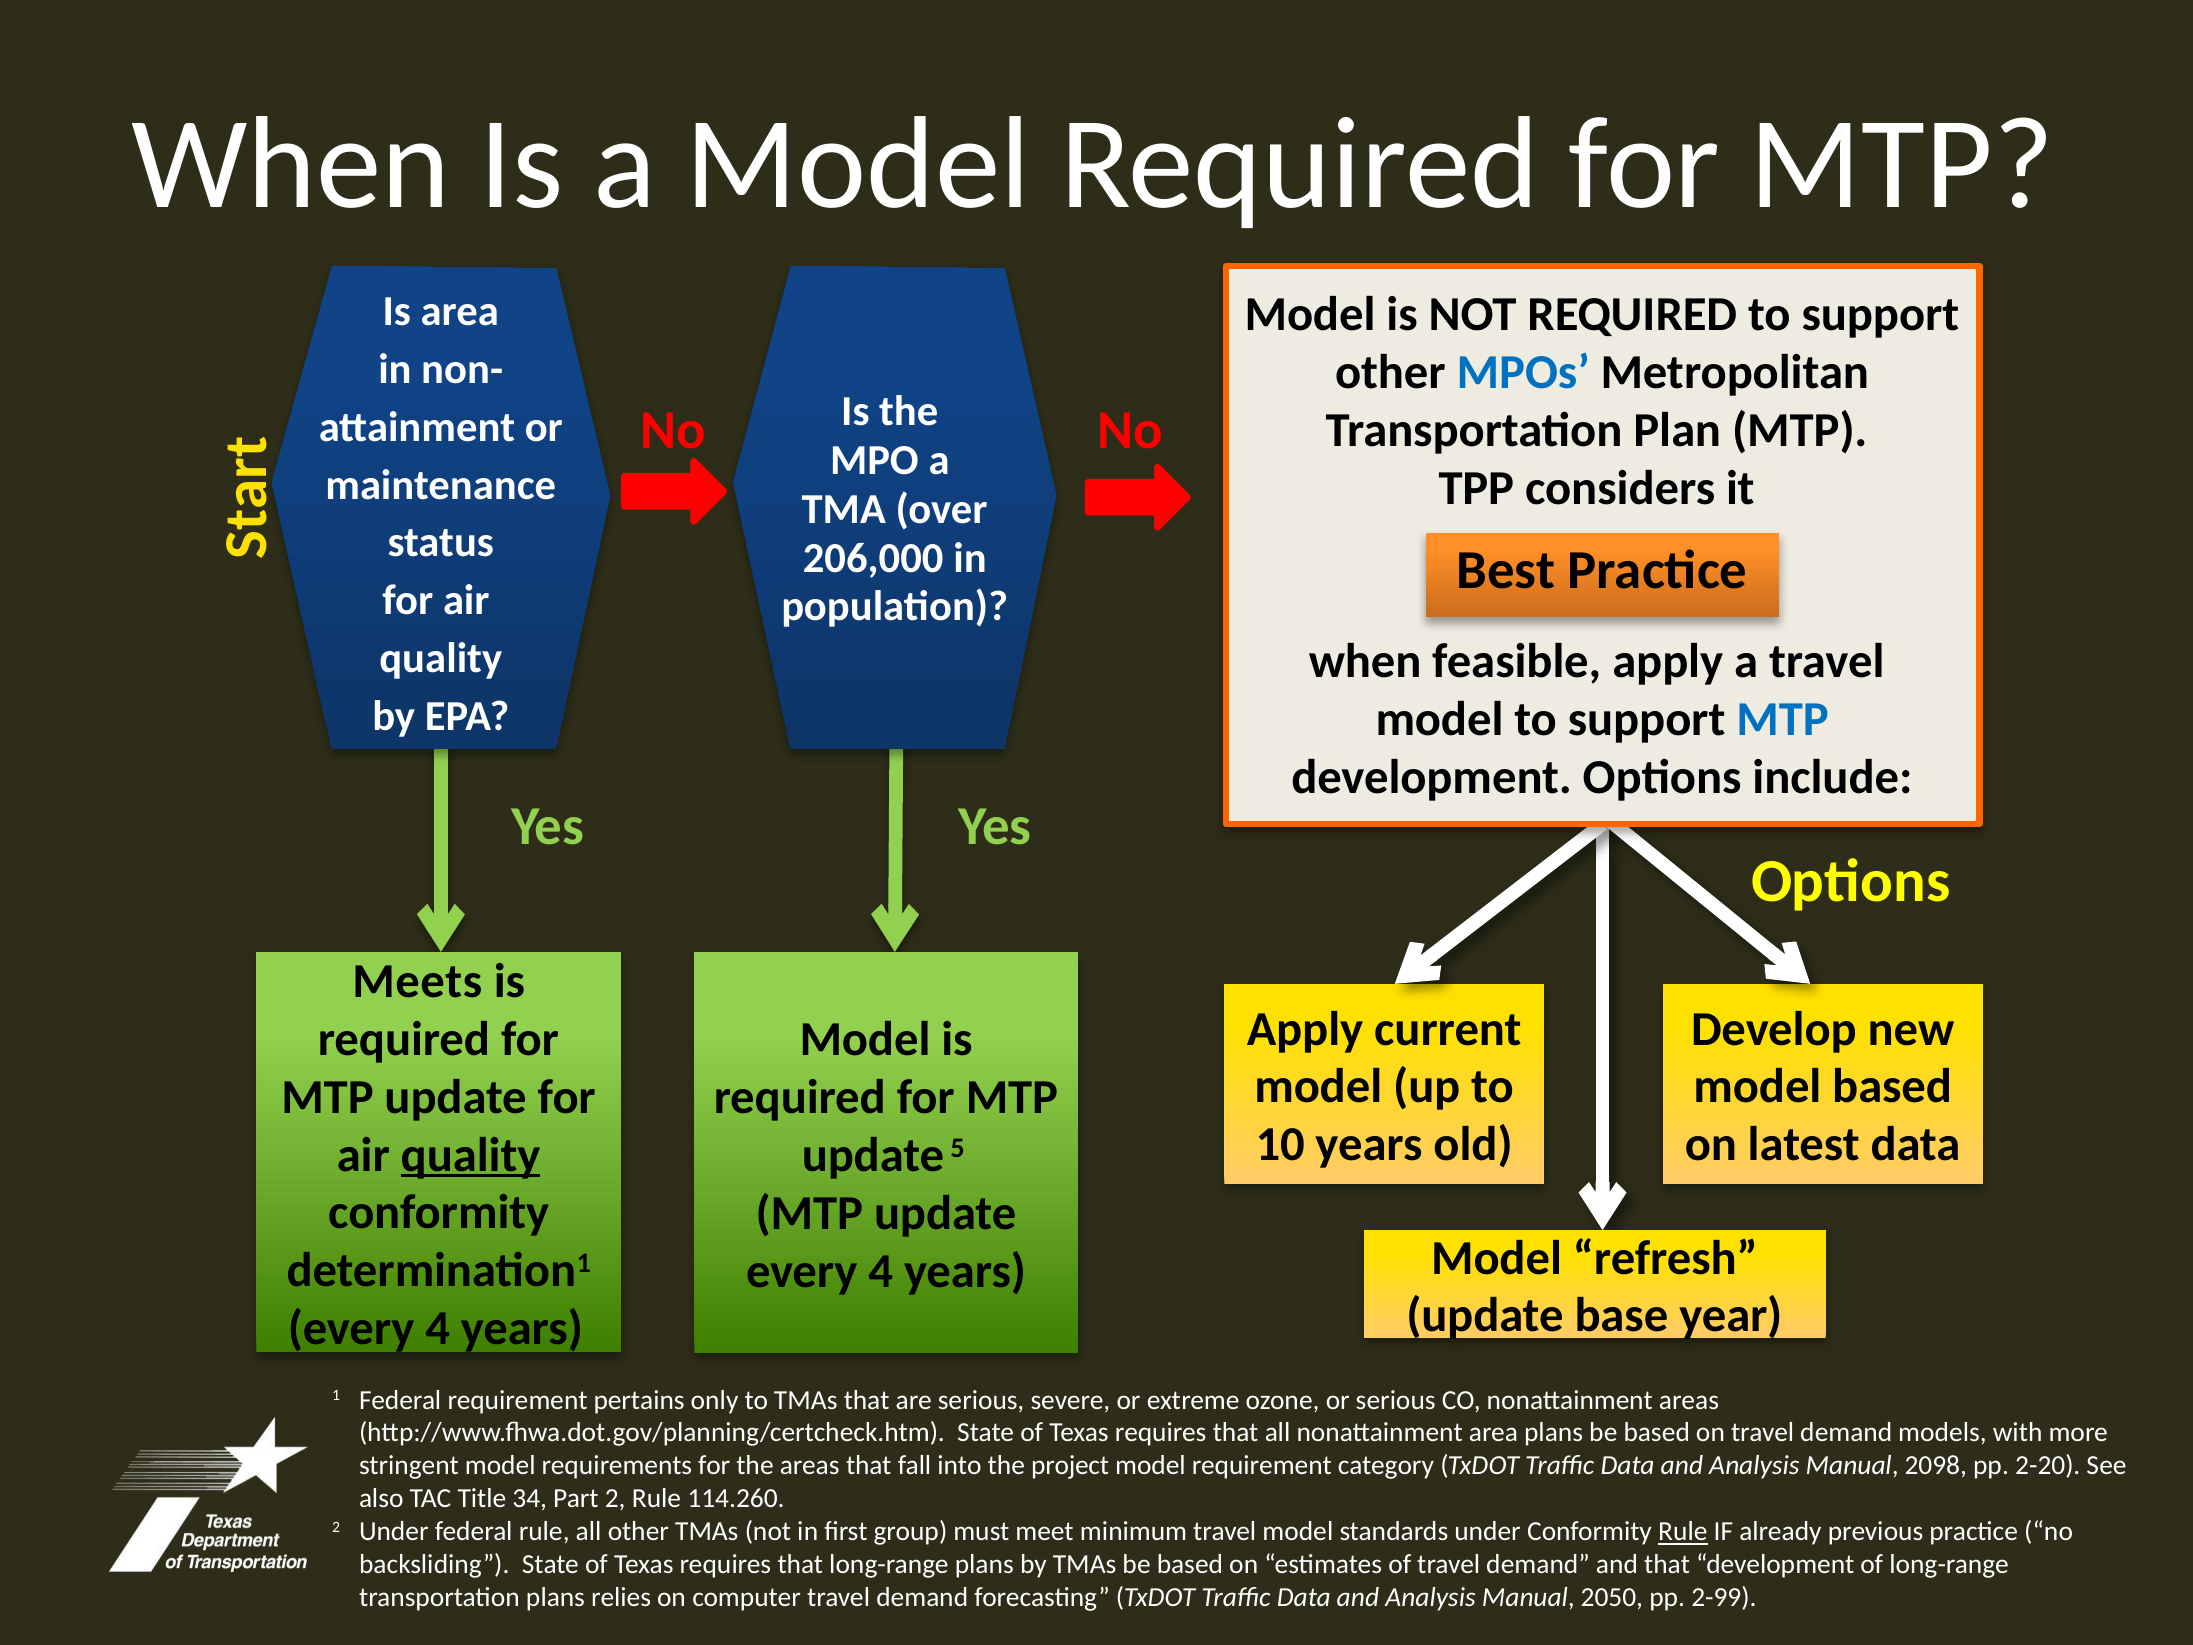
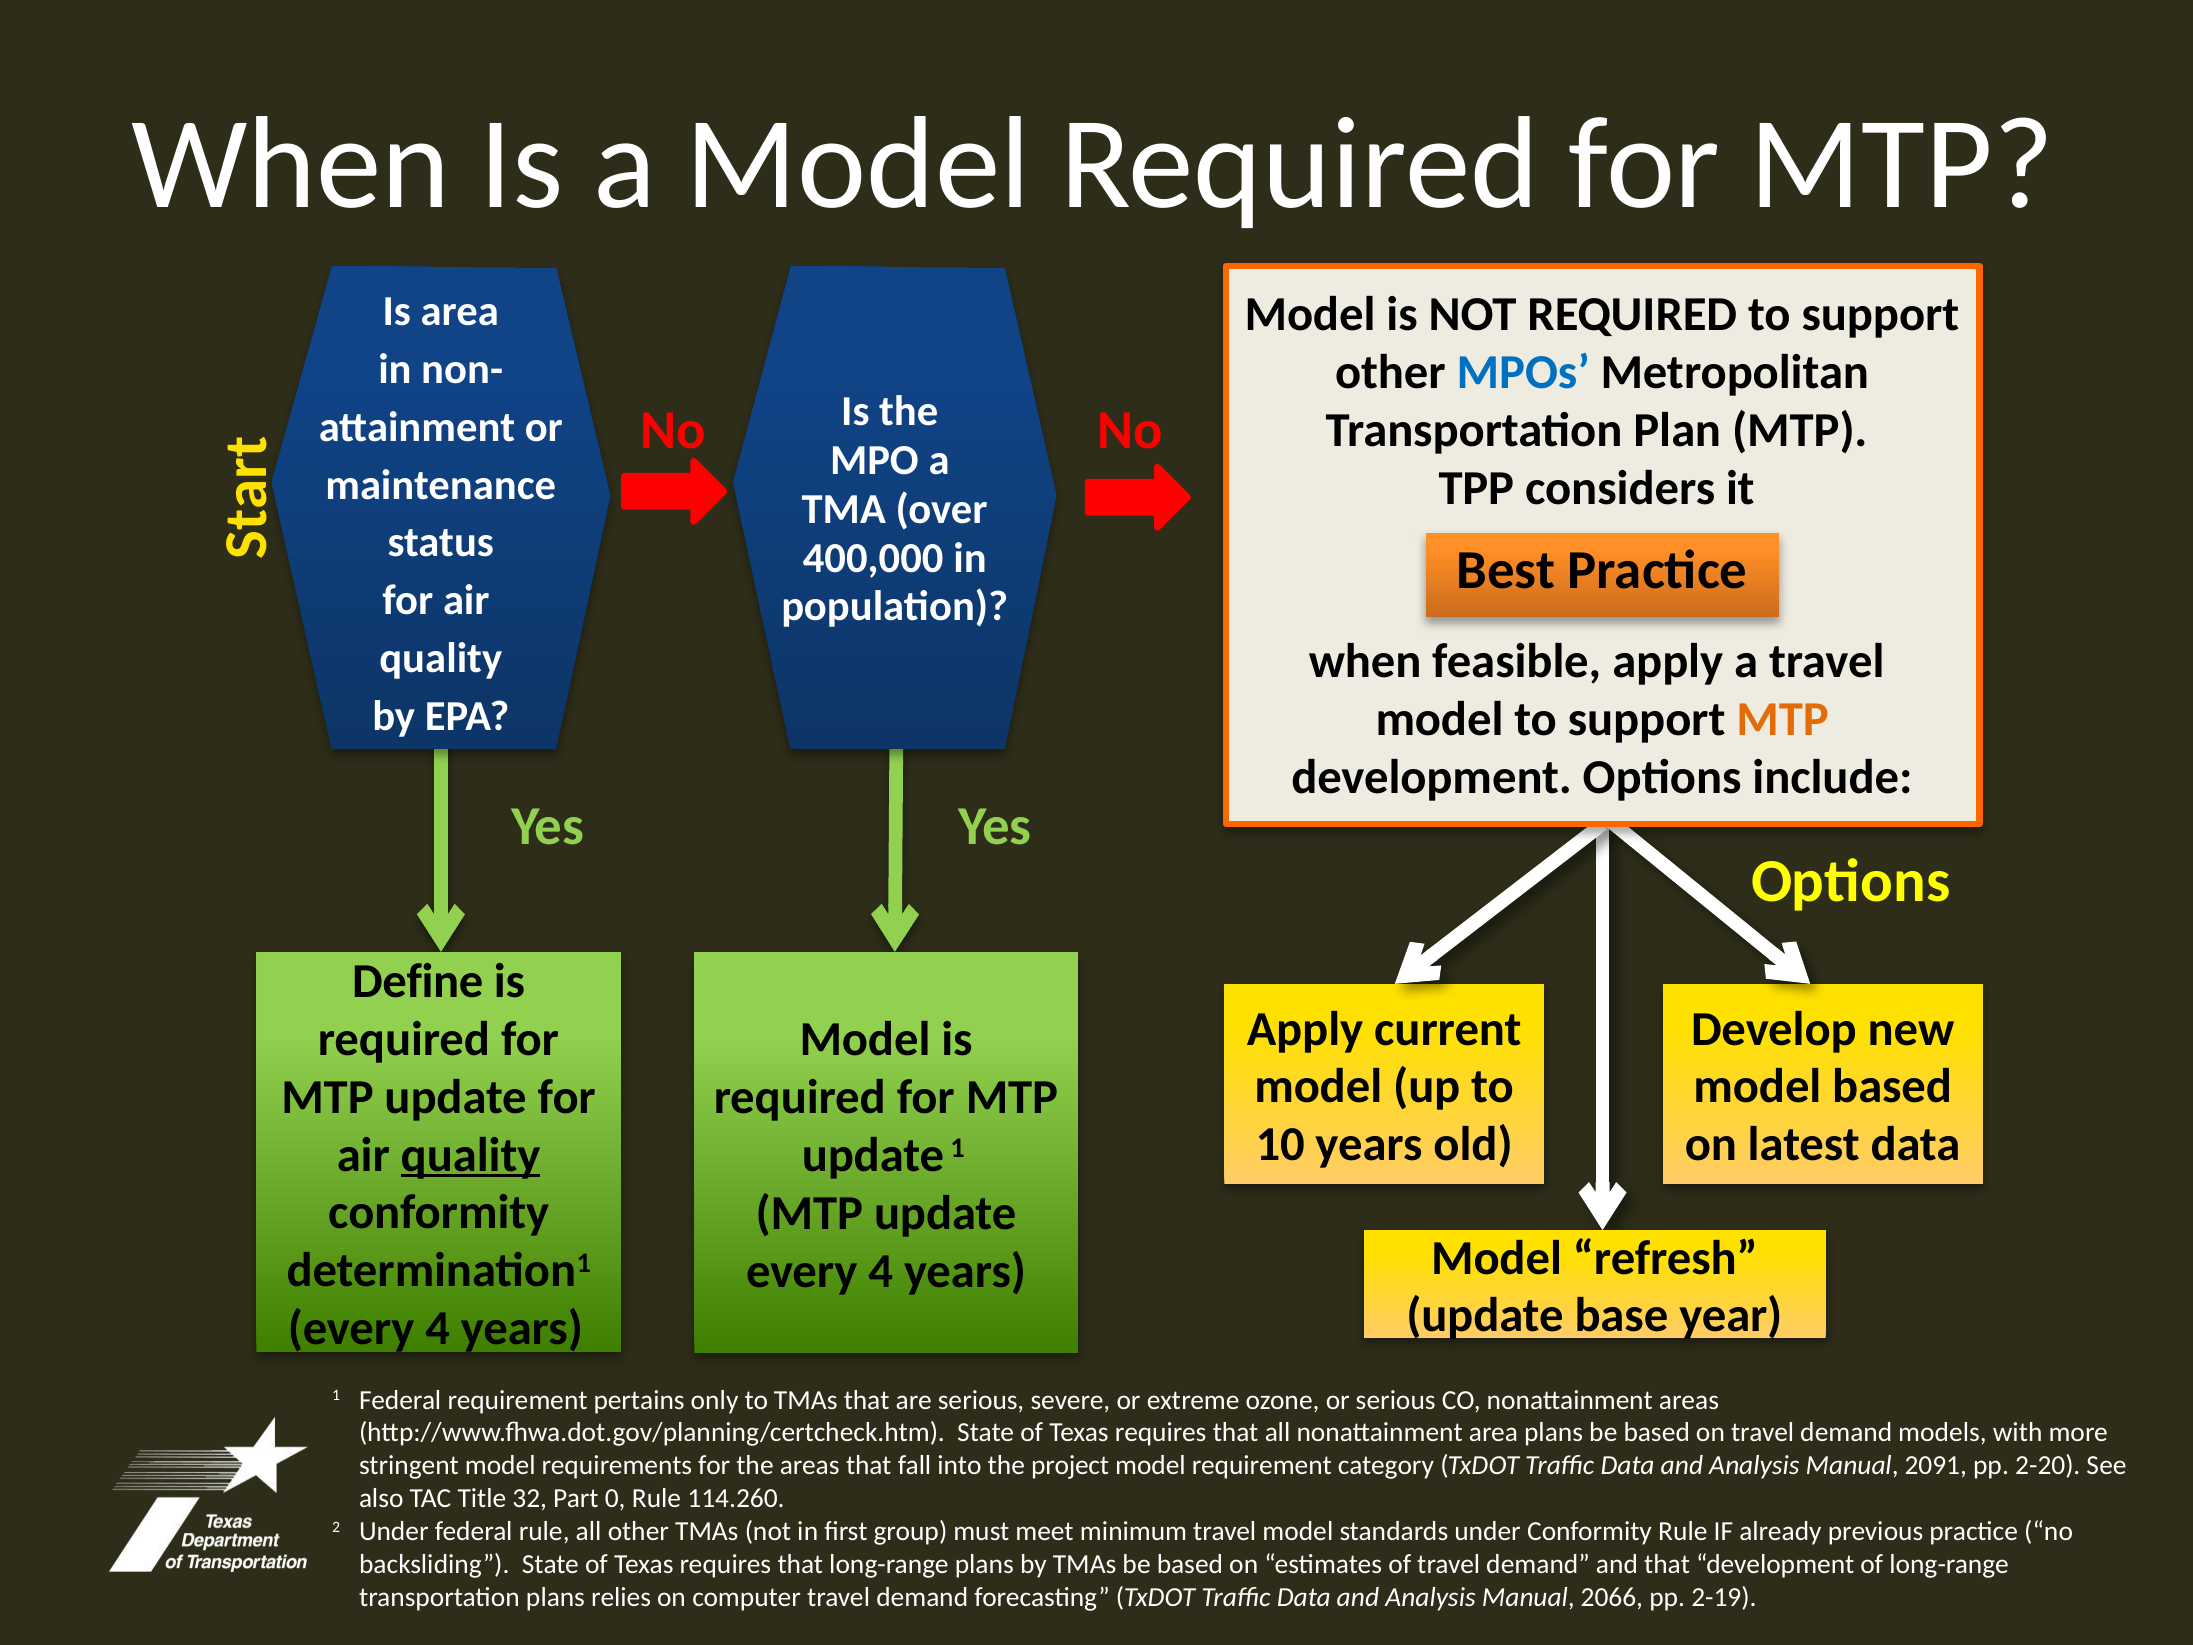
206,000: 206,000 -> 400,000 (873, 558)
MTP colour: blue -> orange (1783, 719)
Meets: Meets -> Define (418, 981)
update 5: 5 -> 1 (957, 1147)
2098: 2098 -> 2091 (1936, 1466)
34: 34 -> 32 (530, 1499)
Part 2: 2 -> 0 (615, 1499)
Rule underline: present -> none (1683, 1532)
2050: 2050 -> 2066 (1612, 1598)
2-99: 2-99 -> 2-19 (1724, 1598)
